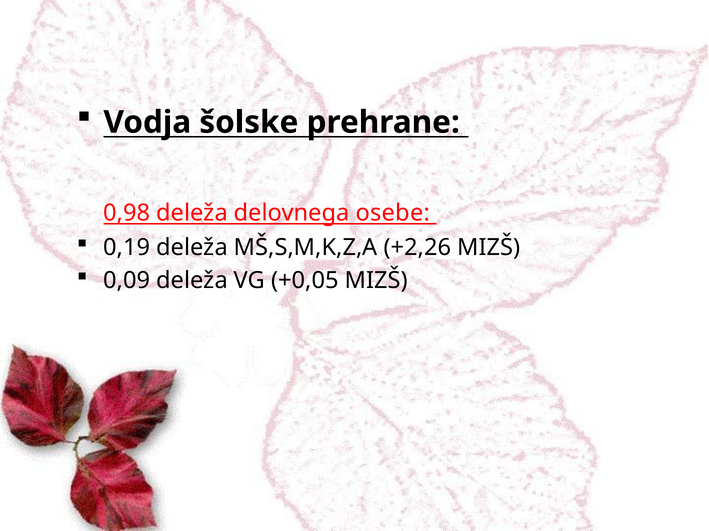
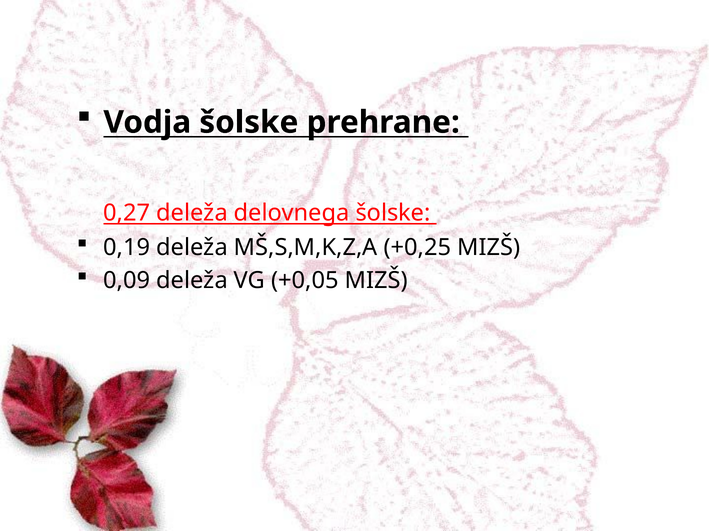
0,98: 0,98 -> 0,27 (127, 213)
delovnega osebe: osebe -> šolske (393, 213)
+2,26: +2,26 -> +0,25 (417, 248)
